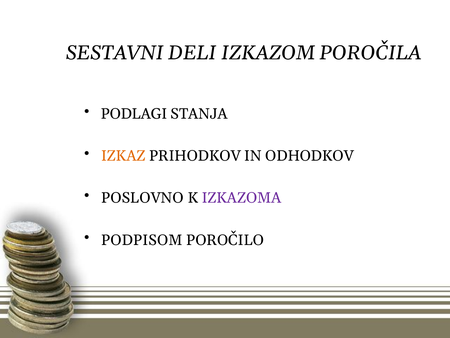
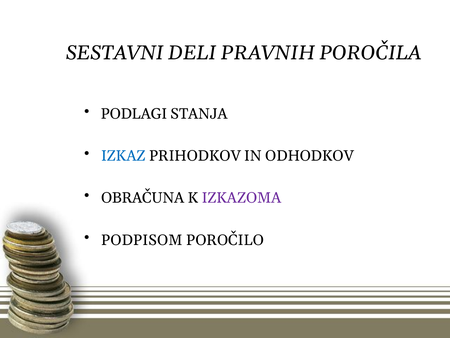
IZKAZOM: IZKAZOM -> PRAVNIH (268, 53)
IZKAZ colour: orange -> blue (123, 156)
POSLOVNO: POSLOVNO -> OBRAČUNA (143, 198)
